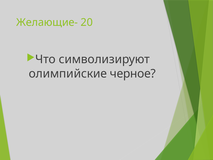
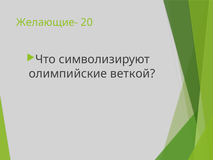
черное: черное -> веткой (133, 74)
